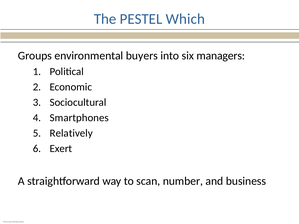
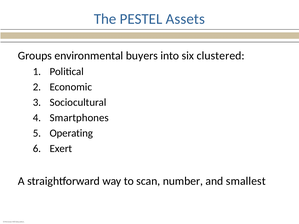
Which: Which -> Assets (185, 19)
managers: managers -> clustered (221, 56)
Relatively: Relatively -> Operating (71, 133)
business: business -> smallest (246, 181)
